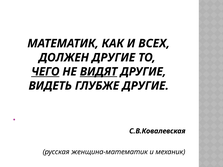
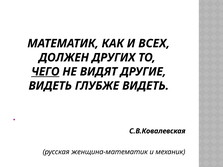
ДОЛЖЕН ДРУГИЕ: ДРУГИЕ -> ДРУГИХ (114, 58)
ВИДЯТ underline: present -> none (99, 72)
ГЛУБЖЕ ДРУГИЕ: ДРУГИЕ -> ВИДЕТЬ (146, 86)
